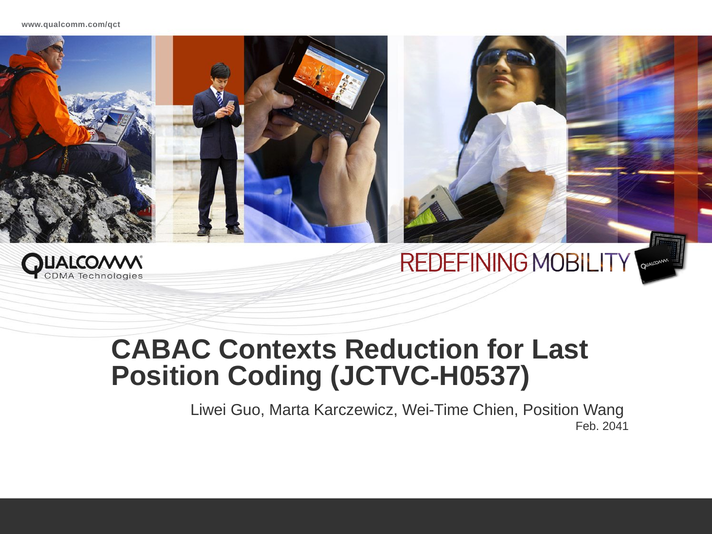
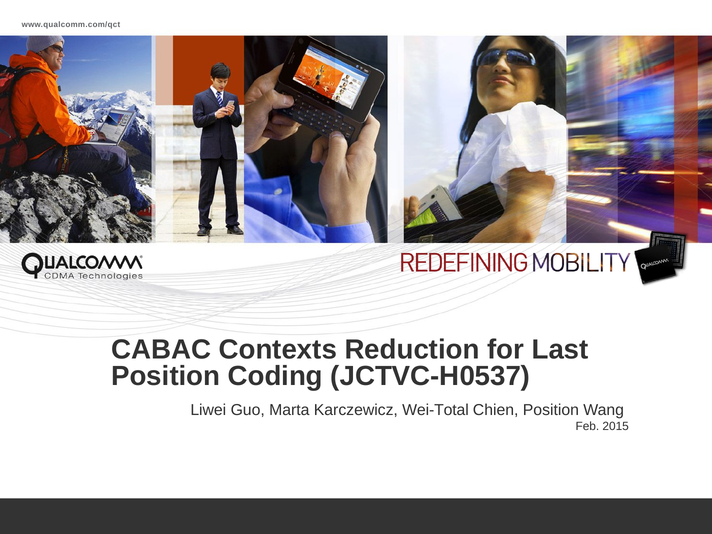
Wei-Time: Wei-Time -> Wei-Total (435, 410)
2041: 2041 -> 2015 (616, 426)
